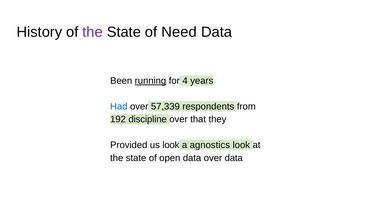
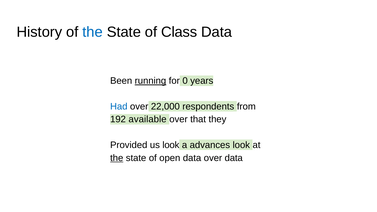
the colour: purple -> blue (93, 32)
Need: Need -> Class (179, 32)
4: 4 -> 0 (185, 81)
57,339: 57,339 -> 22,000 (165, 106)
discipline: discipline -> available (148, 119)
agnostics: agnostics -> advances (210, 145)
the underline: none -> present (117, 158)
